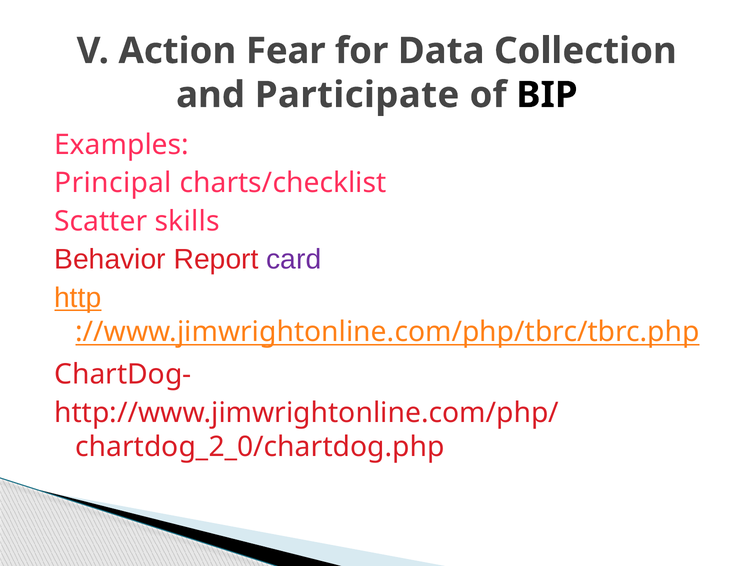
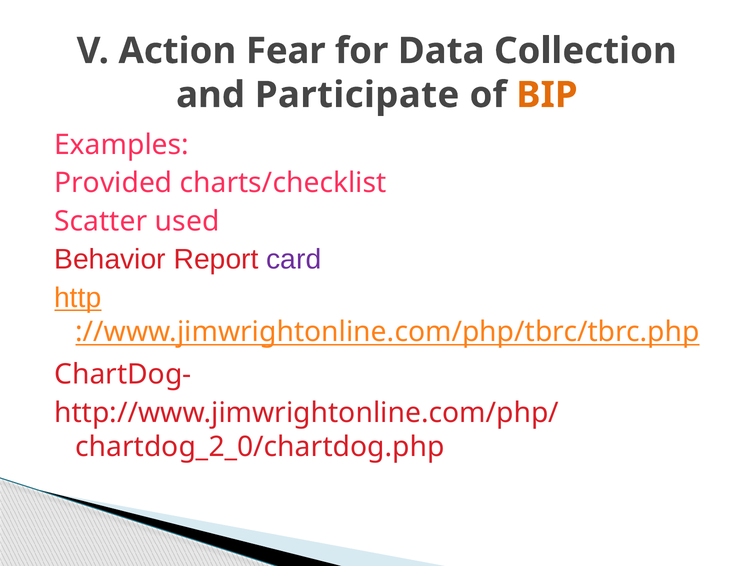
BIP colour: black -> orange (547, 95)
Principal: Principal -> Provided (113, 183)
skills: skills -> used (187, 221)
